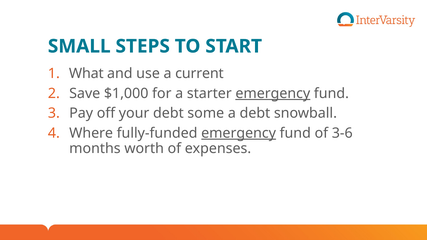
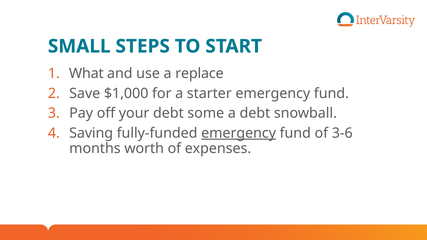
current: current -> replace (199, 74)
emergency underline: present -> none (273, 93)
Where: Where -> Saving (91, 133)
